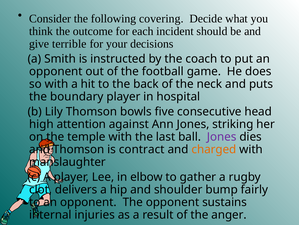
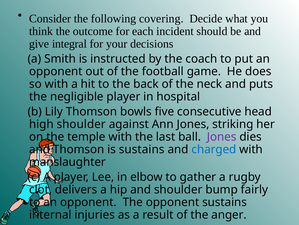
terrible: terrible -> integral (69, 44)
boundary: boundary -> negligible (77, 96)
high attention: attention -> shoulder (81, 124)
is contract: contract -> sustains (142, 149)
charged colour: orange -> blue (214, 149)
